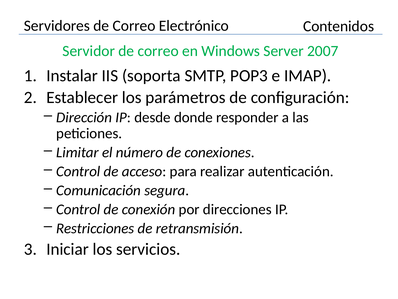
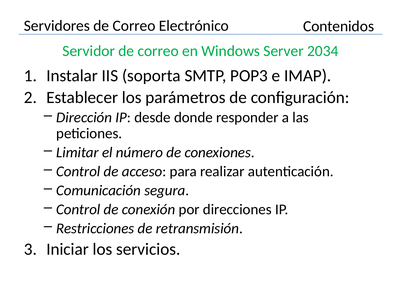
2007: 2007 -> 2034 (323, 51)
